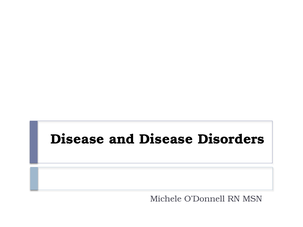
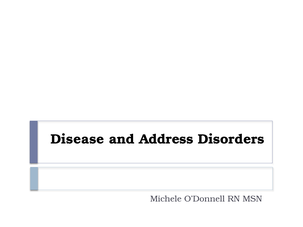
and Disease: Disease -> Address (166, 139)
